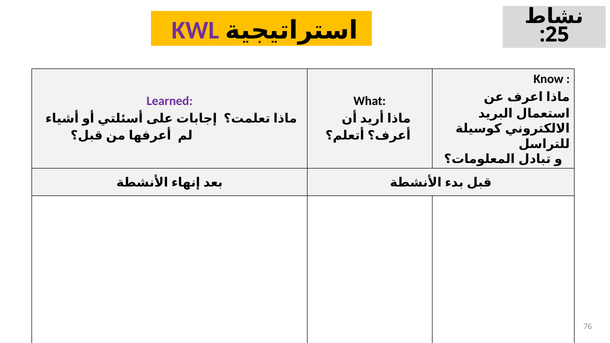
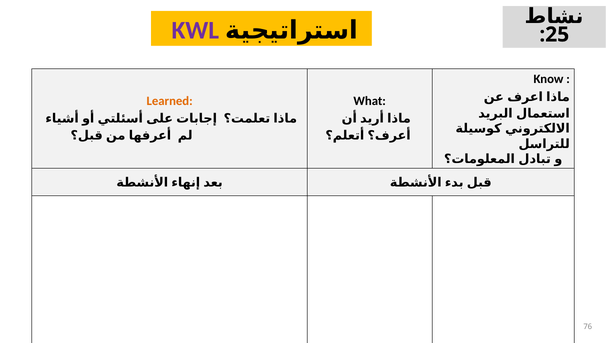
Learned colour: purple -> orange (170, 101)
